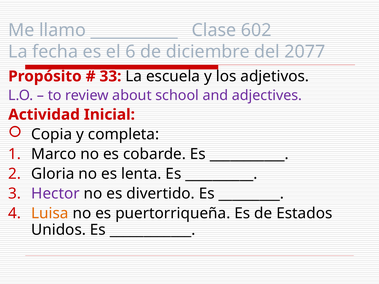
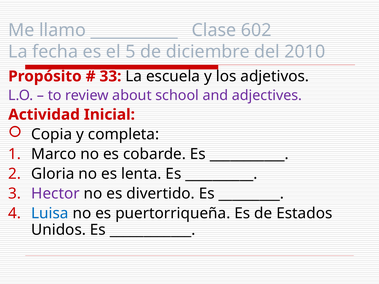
6: 6 -> 5 (130, 52)
2077: 2077 -> 2010 (305, 52)
Luisa colour: orange -> blue (50, 214)
